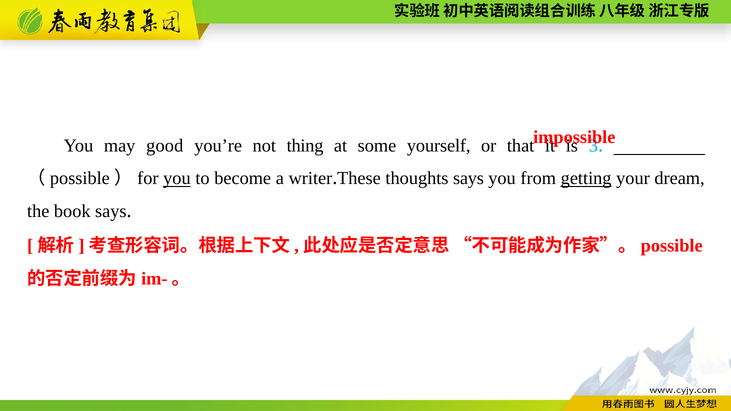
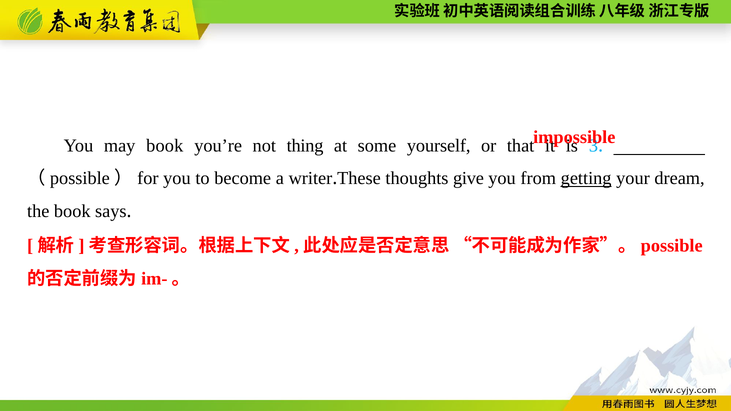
may good: good -> book (165, 146)
you underline: present -> none (177, 179)
thoughts says: says -> give (468, 179)
